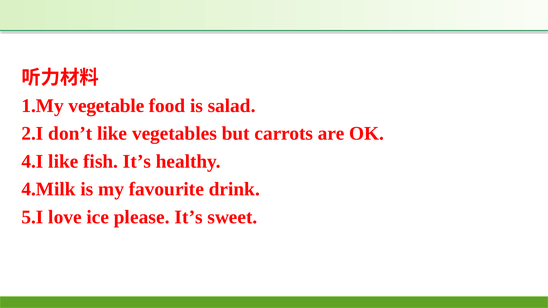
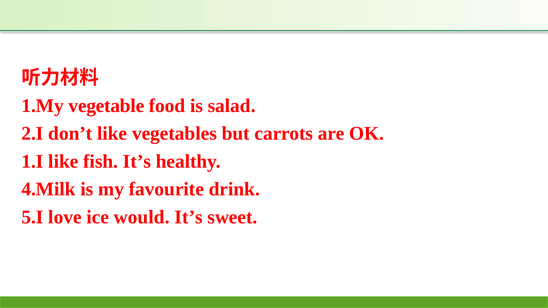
4.I: 4.I -> 1.I (32, 161)
please: please -> would (142, 217)
